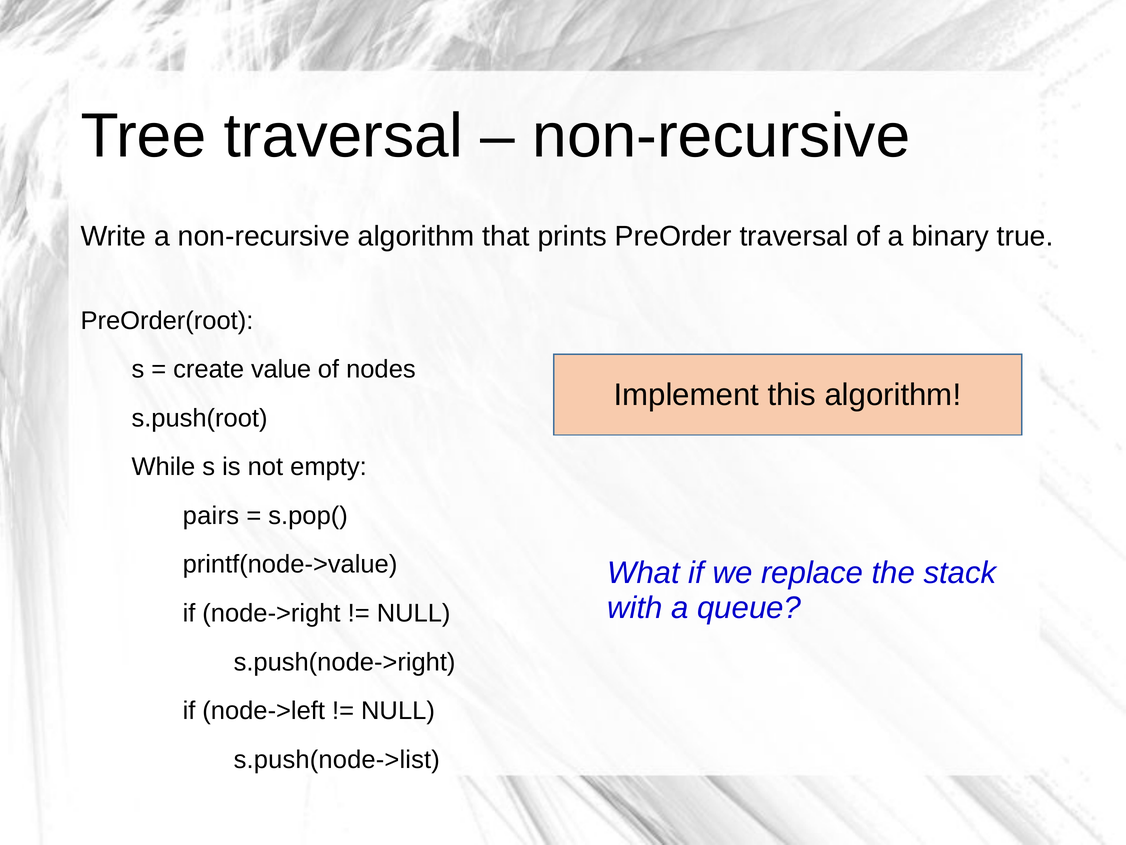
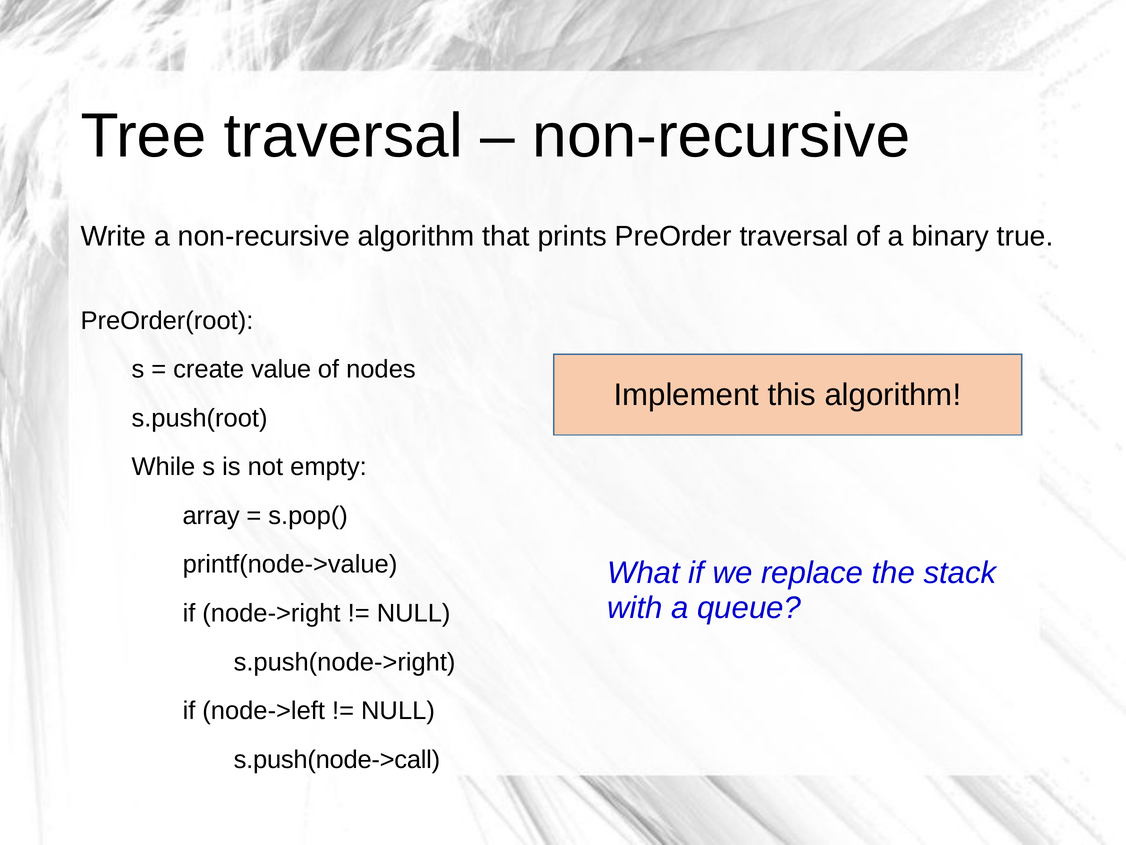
pairs: pairs -> array (211, 515)
s.push(node->list: s.push(node->list -> s.push(node->call (337, 759)
